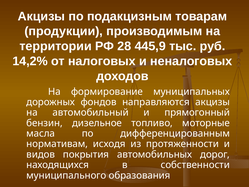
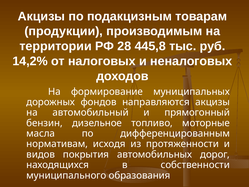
445,9: 445,9 -> 445,8 (150, 46)
